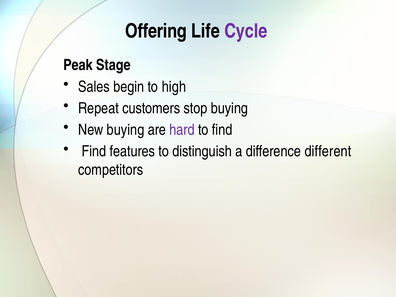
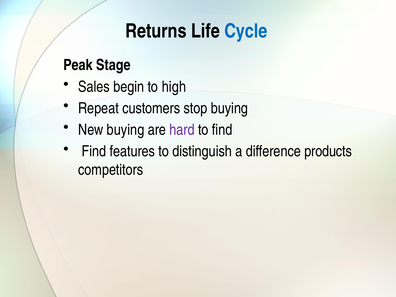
Offering: Offering -> Returns (156, 31)
Cycle colour: purple -> blue (246, 31)
different: different -> products (328, 151)
